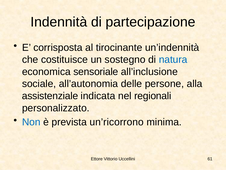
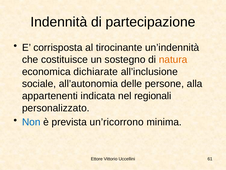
natura colour: blue -> orange (173, 59)
sensoriale: sensoriale -> dichiarate (96, 72)
assistenziale: assistenziale -> appartenenti (50, 96)
